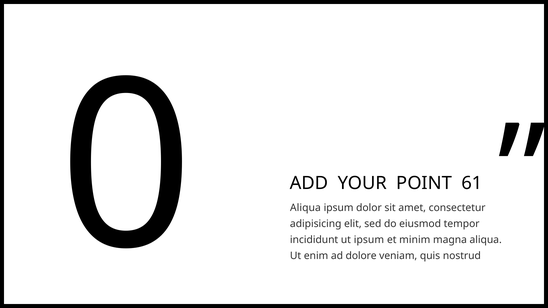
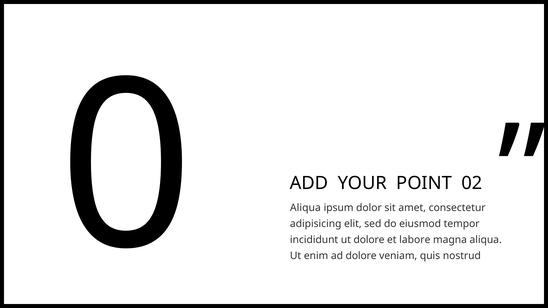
61: 61 -> 02 (472, 183)
ut ipsum: ipsum -> dolore (369, 240)
minim: minim -> labore (415, 240)
